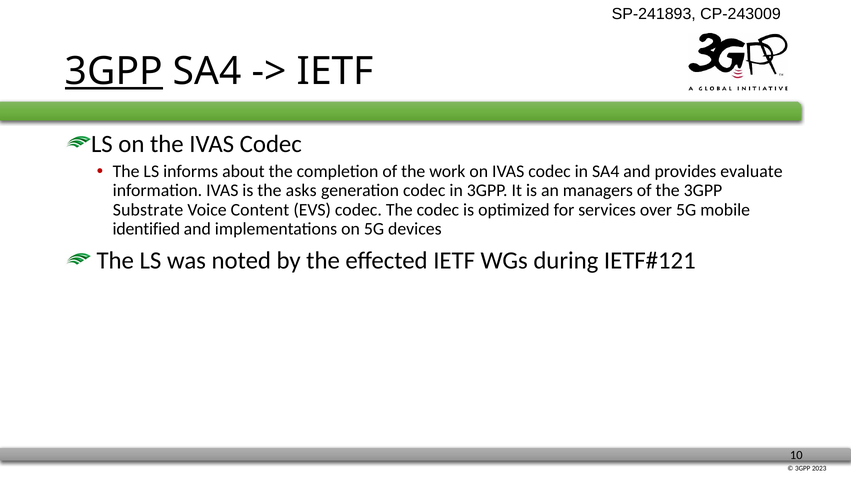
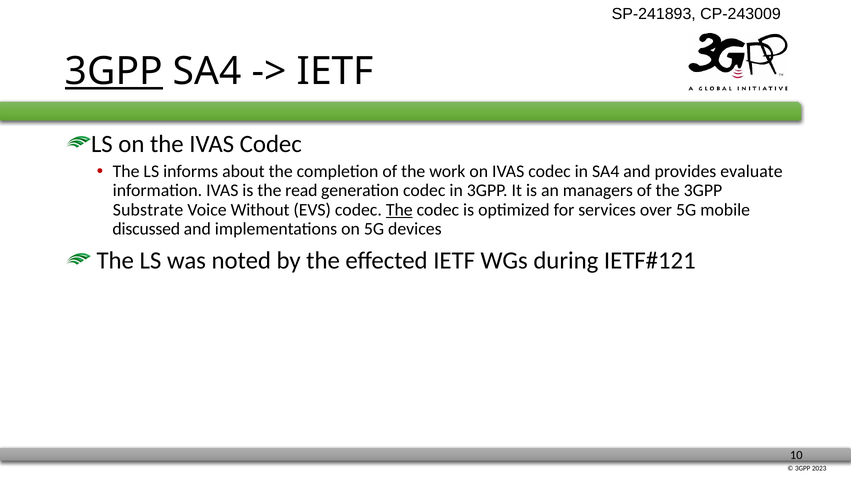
asks: asks -> read (301, 190)
Content: Content -> Without (260, 210)
The underline: none -> present (399, 210)
identified: identified -> discussed (146, 229)
